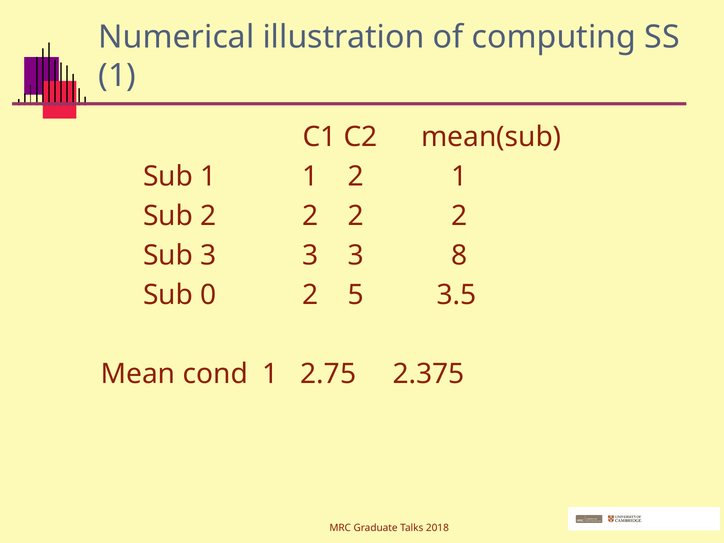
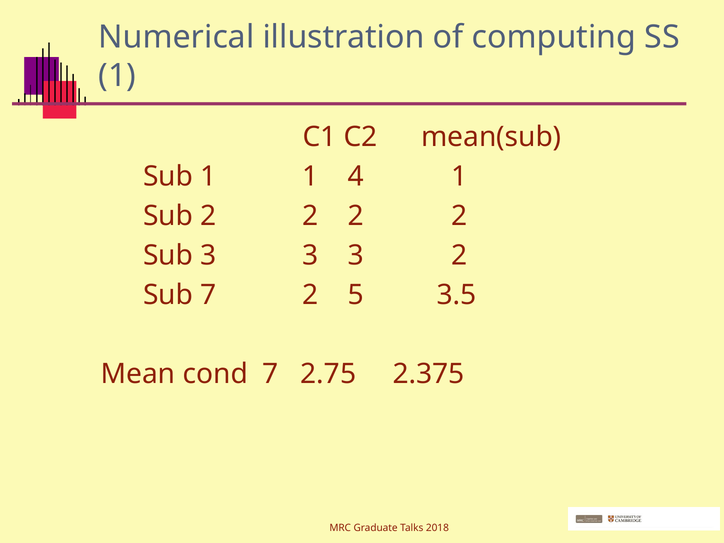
1 2: 2 -> 4 (356, 177)
3 8: 8 -> 2 (459, 255)
Sub 0: 0 -> 7 (209, 295)
cond 1: 1 -> 7 (270, 374)
